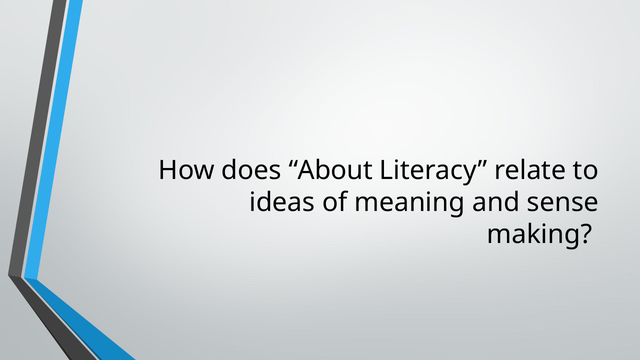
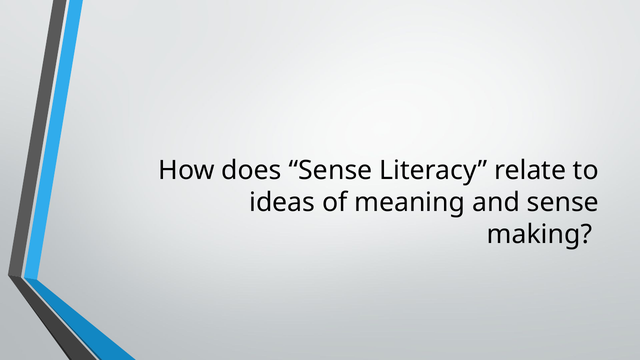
does About: About -> Sense (331, 170)
